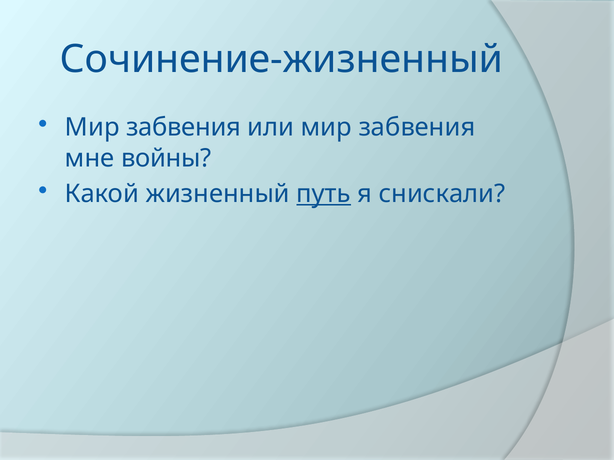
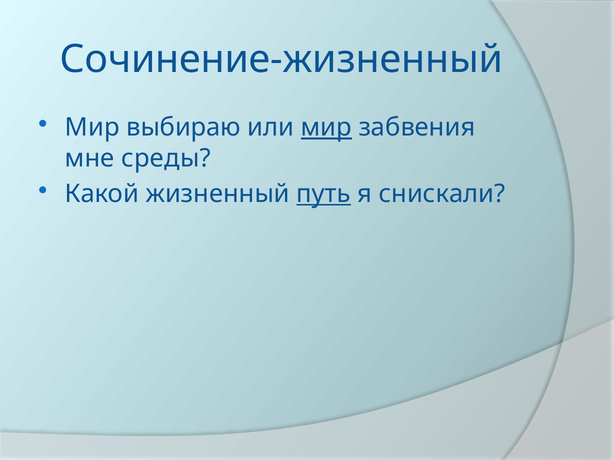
забвения: забвения -> выбираю (184, 128)
мир underline: none -> present (326, 128)
войны: войны -> среды (166, 158)
